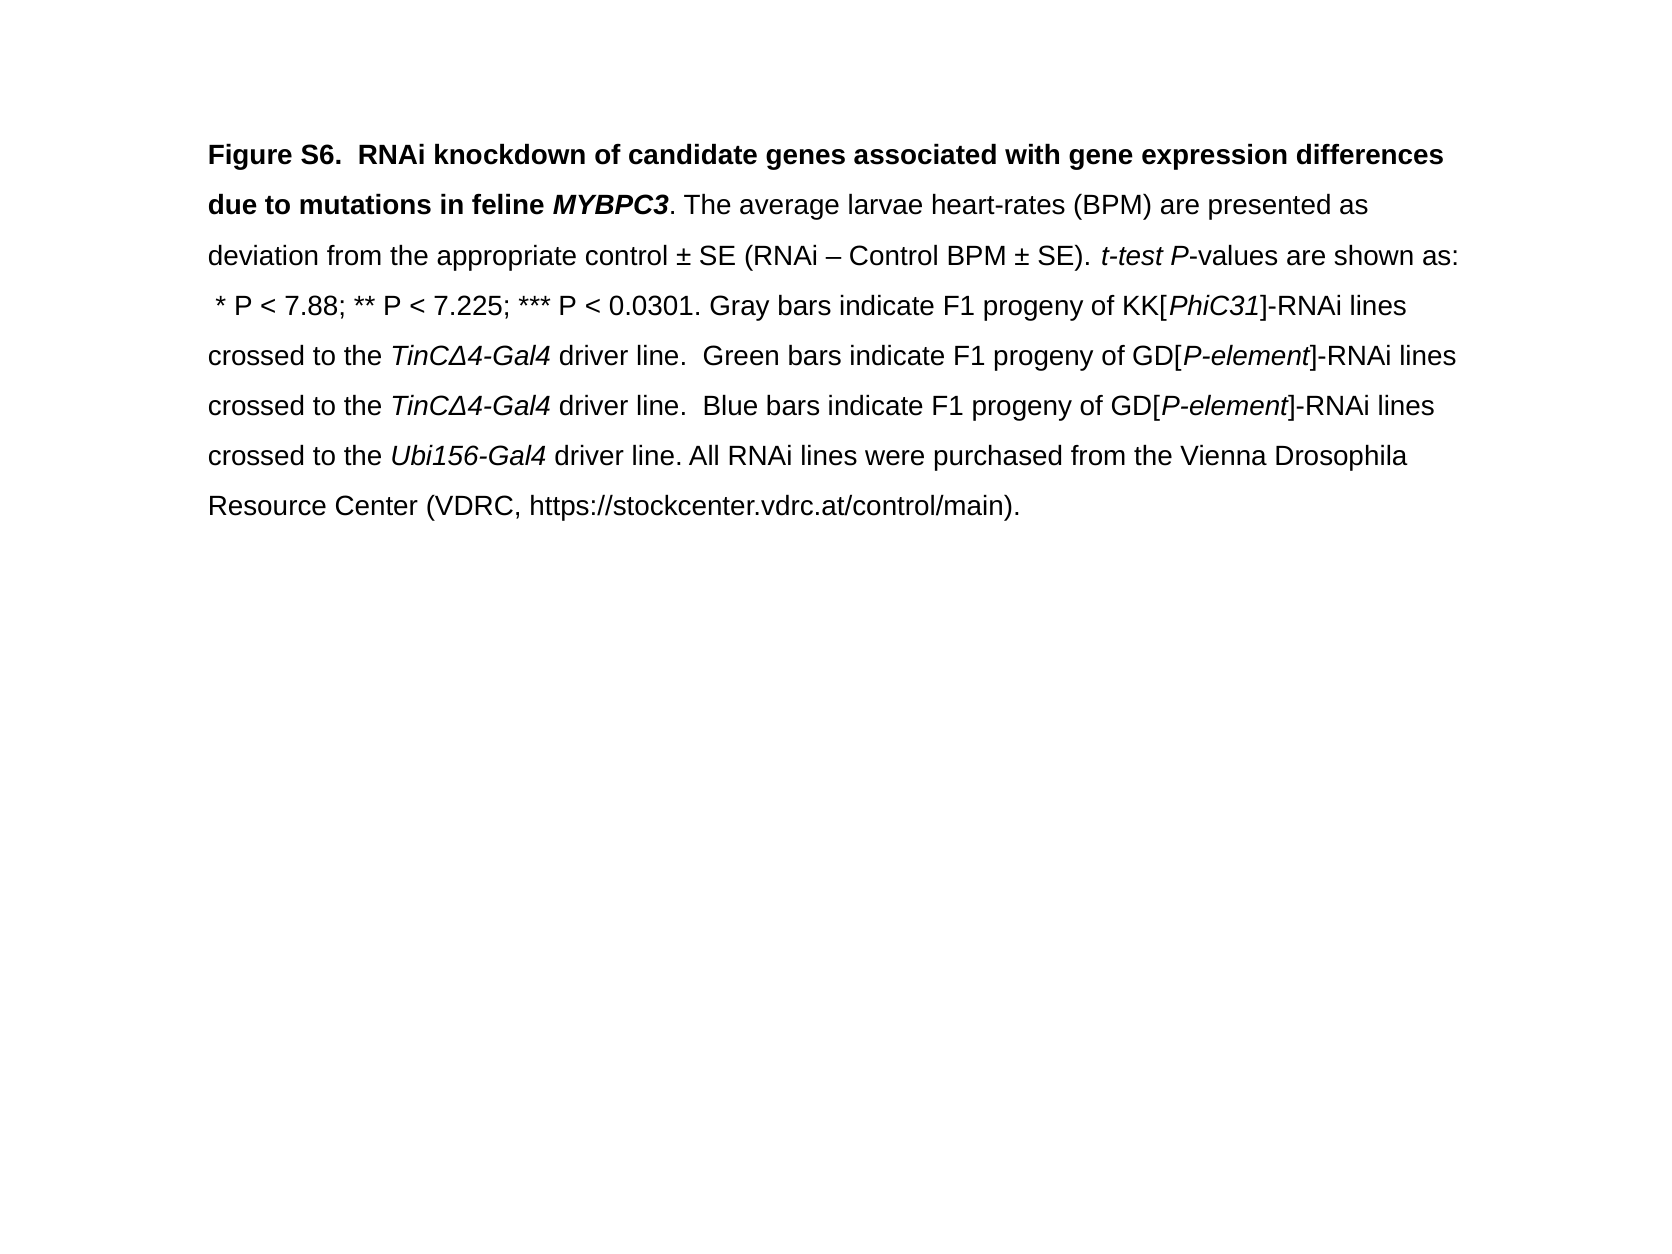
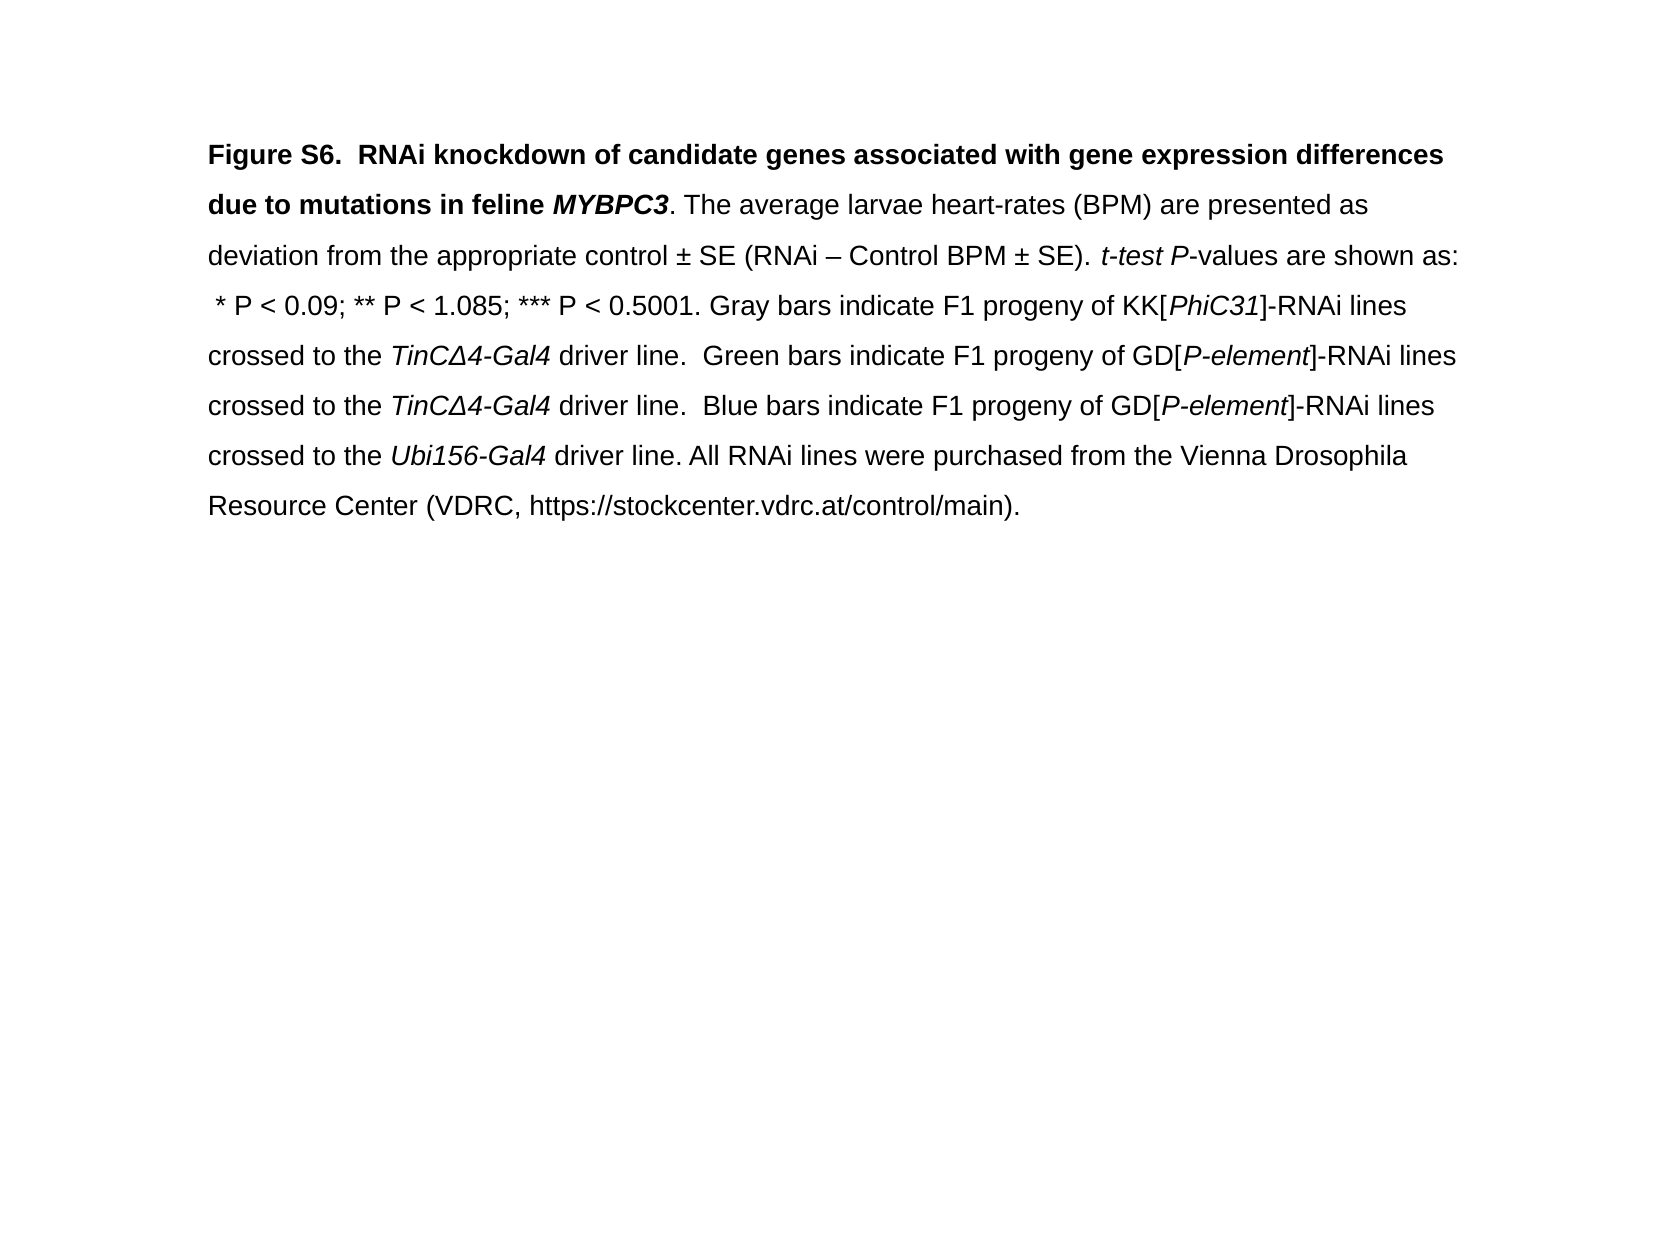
7.88: 7.88 -> 0.09 (315, 306)
7.225: 7.225 -> 1.085 (472, 306)
0.0301: 0.0301 -> 0.5001 (655, 306)
